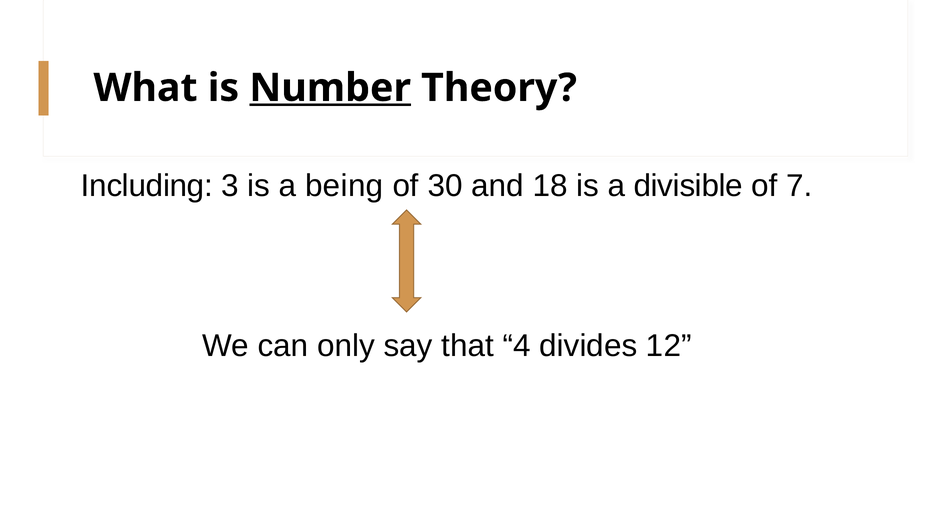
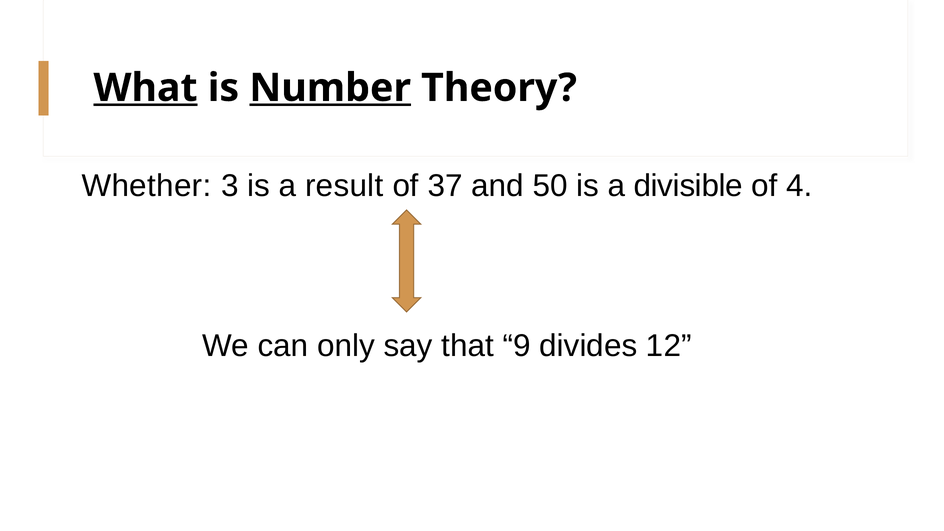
What underline: none -> present (145, 88)
Including: Including -> Whether (147, 186)
being: being -> result (344, 186)
30: 30 -> 37 (445, 186)
18: 18 -> 50 (550, 186)
7: 7 -> 4 (799, 186)
4: 4 -> 9 (517, 346)
